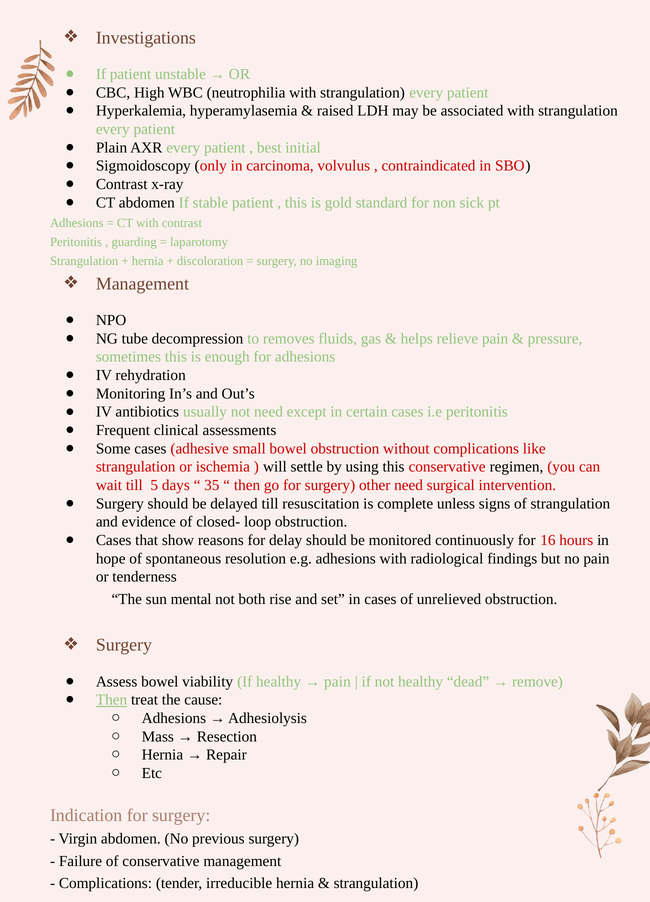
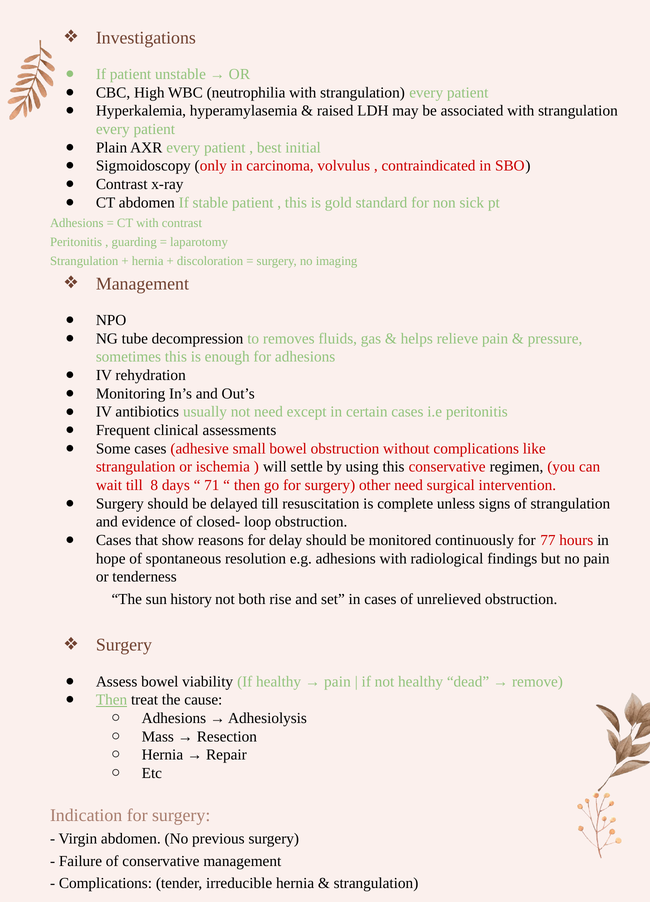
5: 5 -> 8 (154, 486)
35: 35 -> 71 (212, 486)
16: 16 -> 77 (548, 541)
mental: mental -> history (191, 600)
